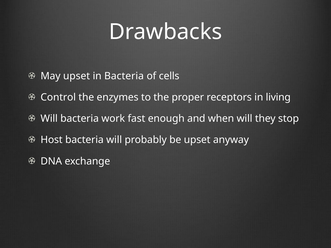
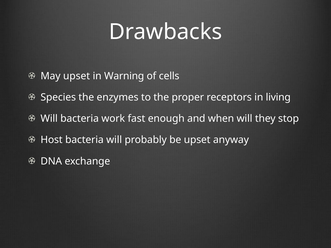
in Bacteria: Bacteria -> Warning (124, 76)
Control: Control -> Species (58, 97)
